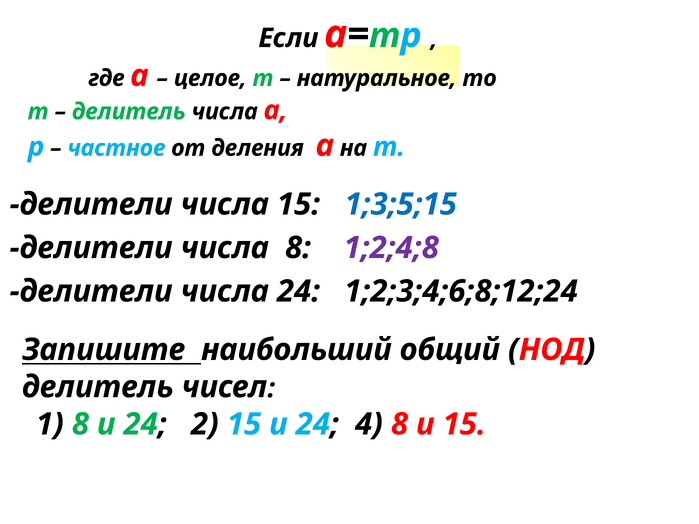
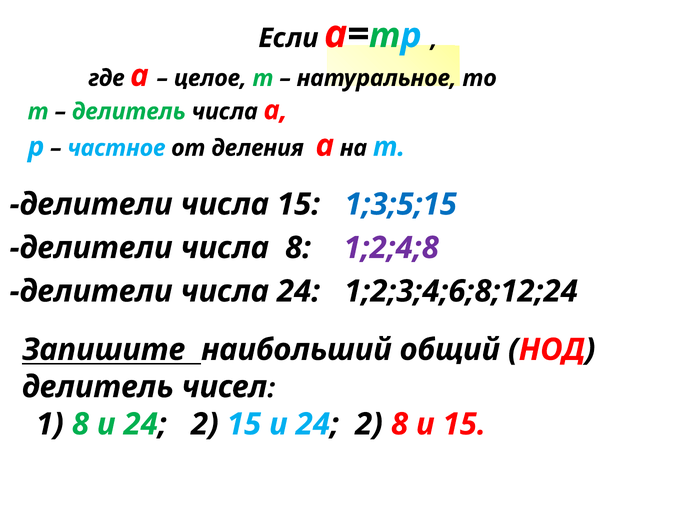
15 и 24 4: 4 -> 2 (369, 424)
